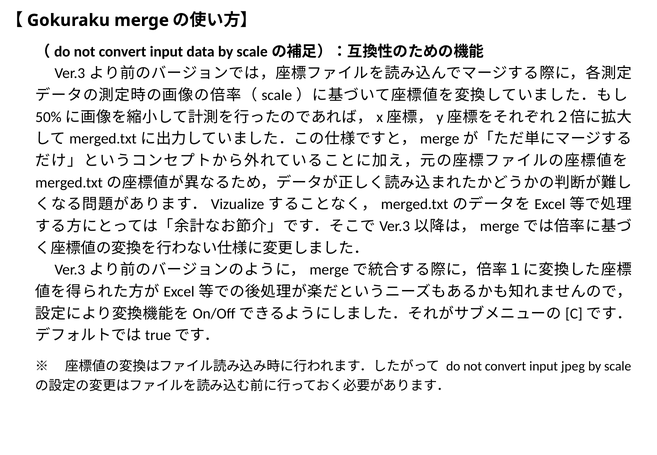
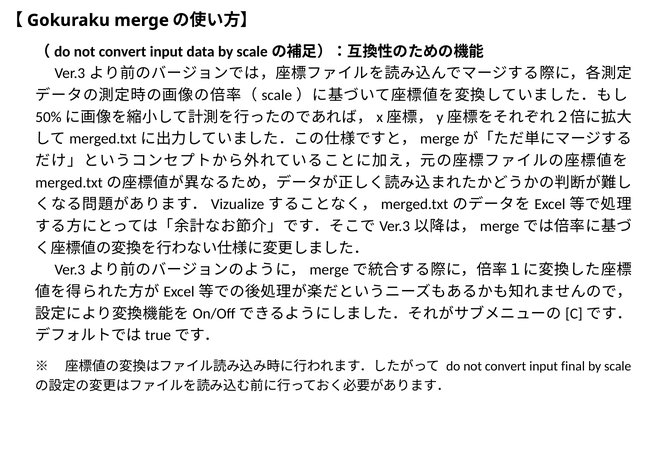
jpeg: jpeg -> final (573, 366)
